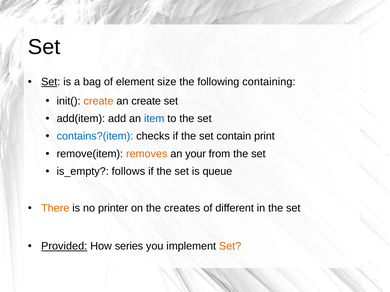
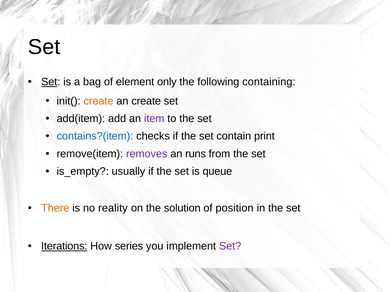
size: size -> only (167, 82)
item colour: blue -> purple (154, 119)
removes colour: orange -> purple (147, 154)
your: your -> runs (196, 154)
follows: follows -> usually (128, 172)
printer: printer -> reality (113, 208)
creates: creates -> solution (182, 208)
different: different -> position (235, 208)
Provided: Provided -> Iterations (64, 247)
Set colour: orange -> purple (230, 247)
